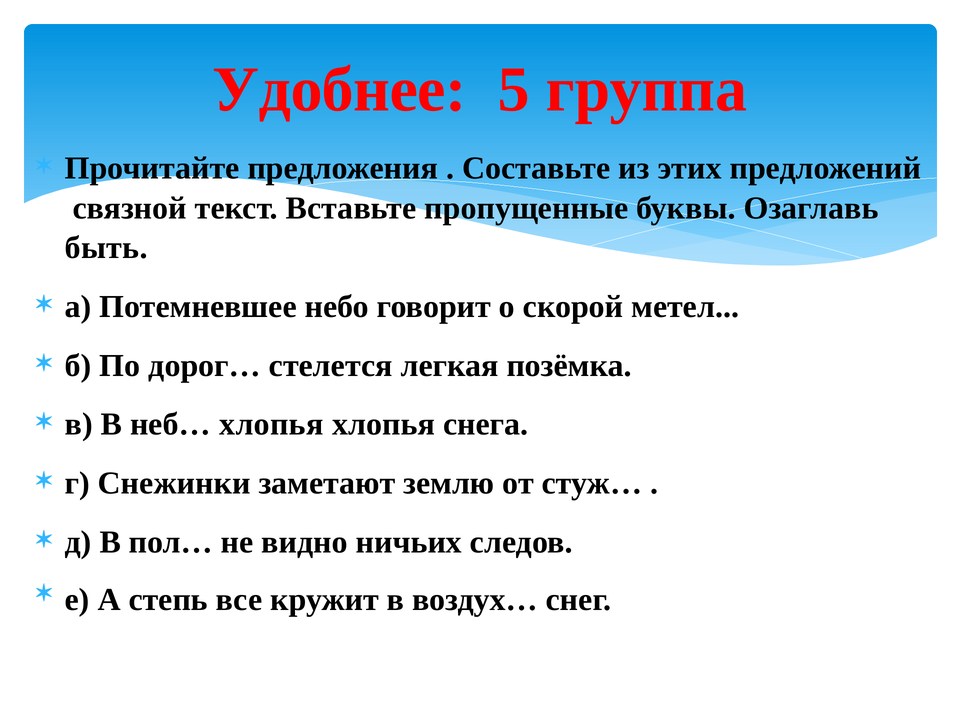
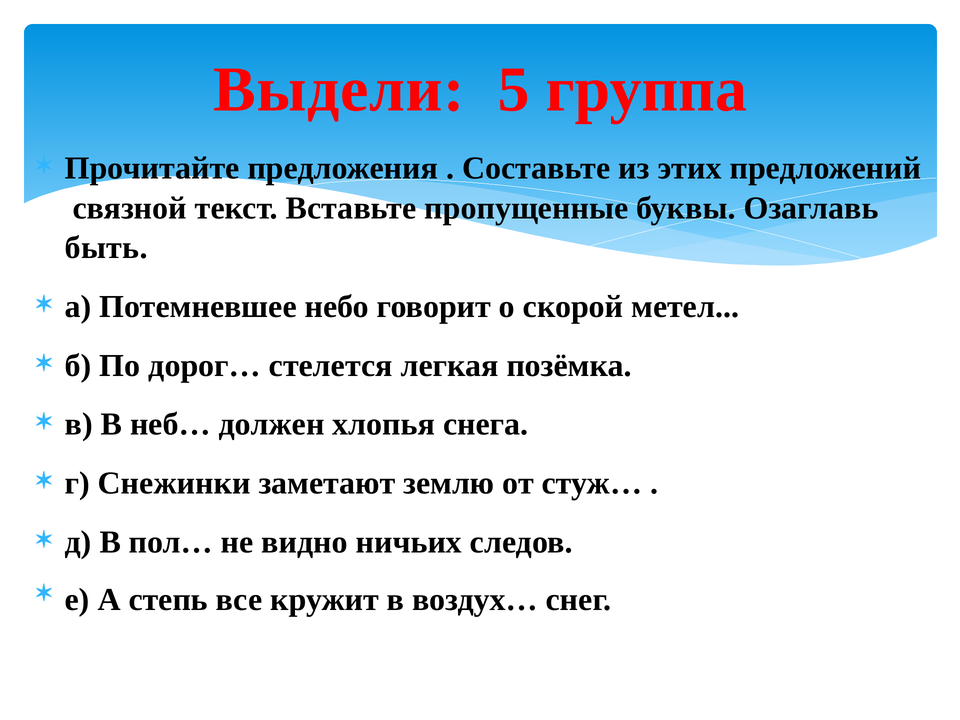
Удобнее: Удобнее -> Выдели (339, 90)
неб… хлопья: хлопья -> должен (272, 424)
